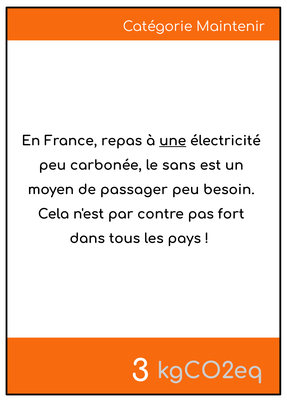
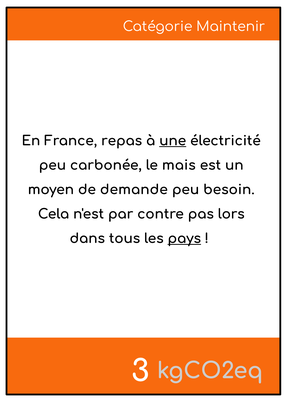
sans: sans -> mais (179, 165)
passager: passager -> demande (134, 190)
fort: fort -> lors (231, 214)
pays underline: none -> present (184, 238)
